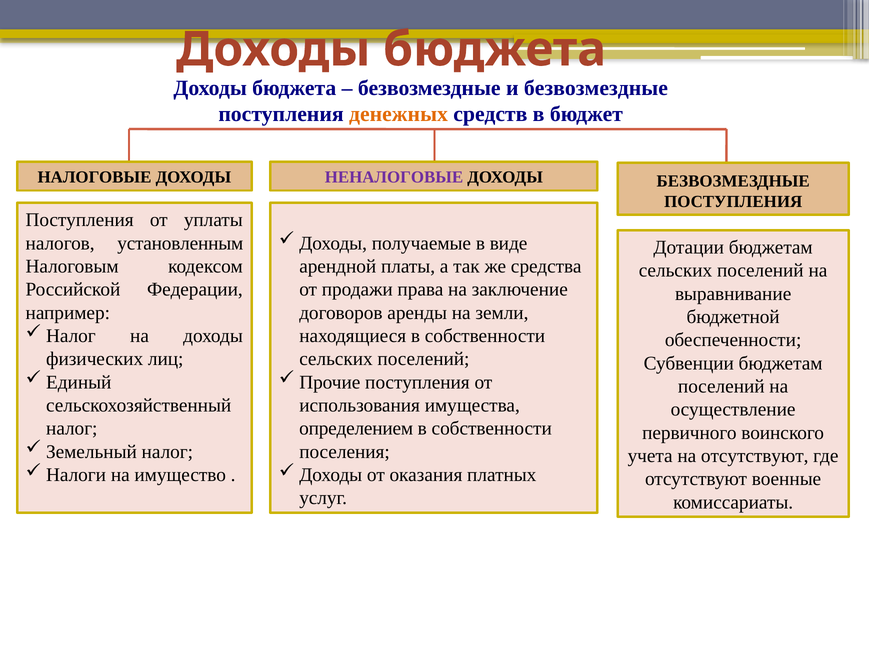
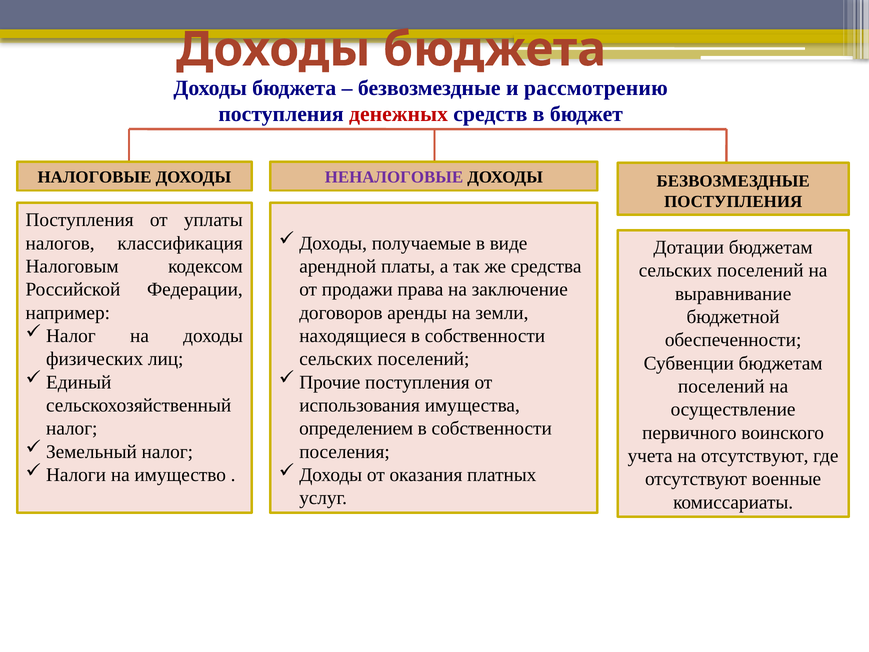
безвозмездные: безвозмездные -> рассмотрению (596, 88)
денежных colour: orange -> red (399, 114)
установленным: установленным -> классификация (180, 243)
